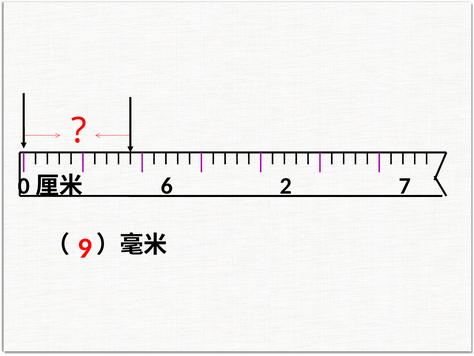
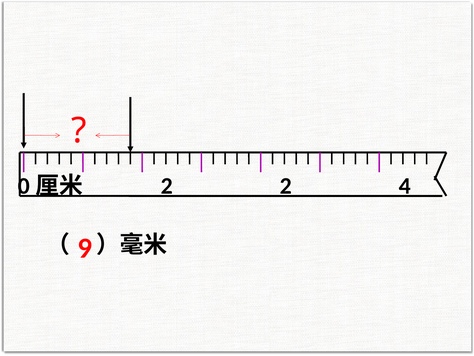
6: 6 -> 2 (167, 186)
7: 7 -> 4 (405, 186)
